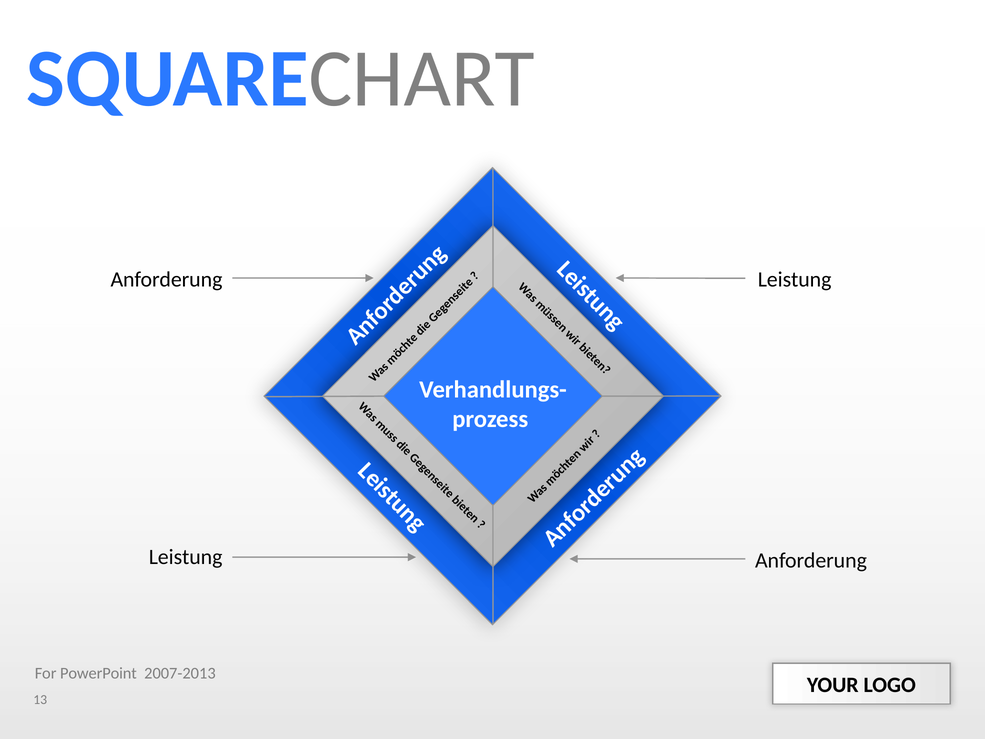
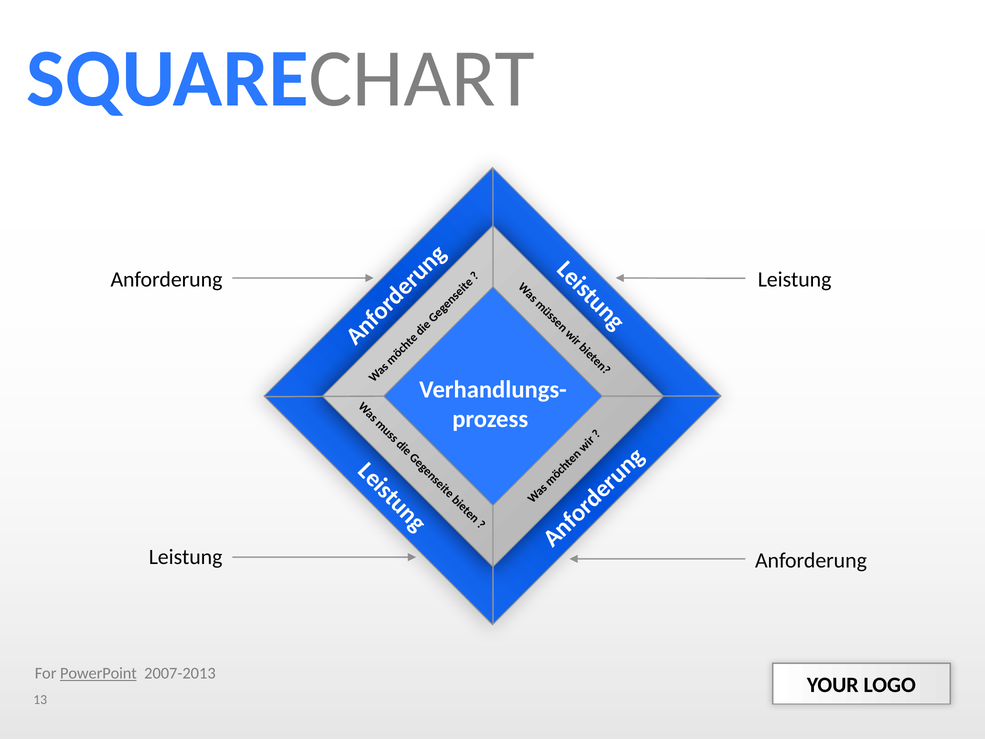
PowerPoint underline: none -> present (98, 673)
